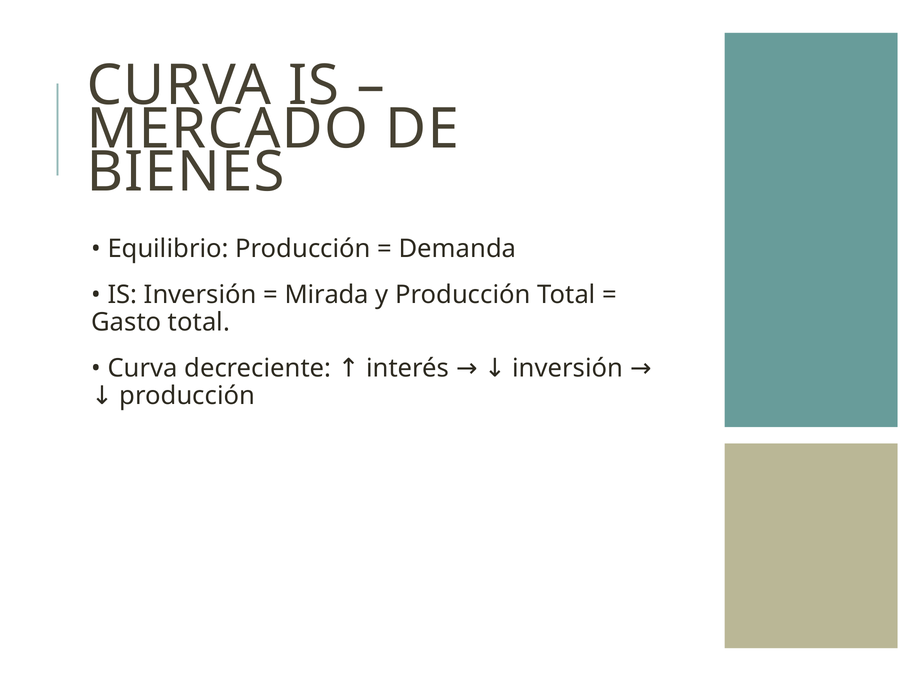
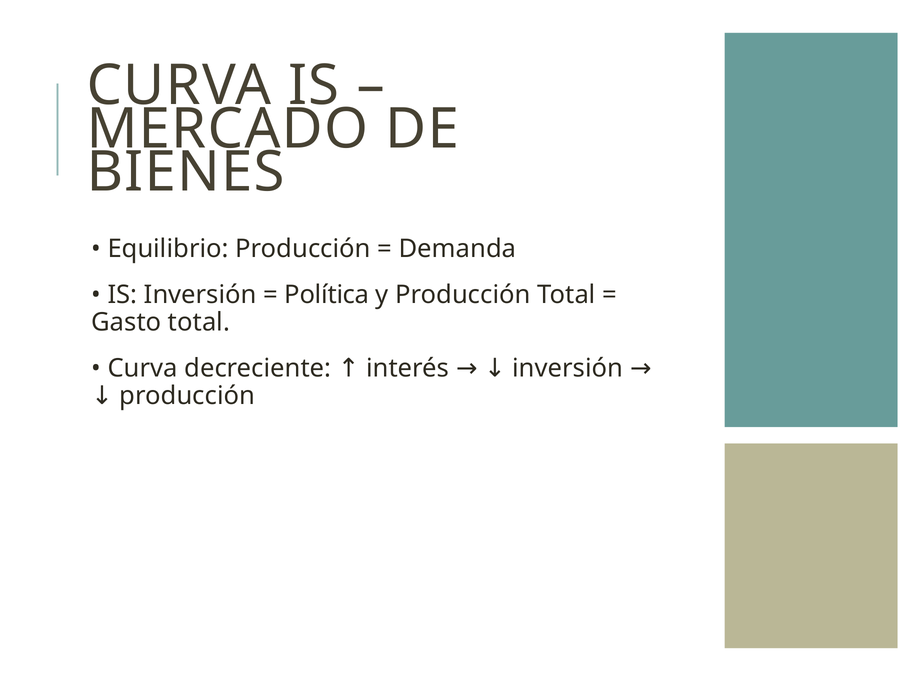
Mirada: Mirada -> Política (327, 294)
